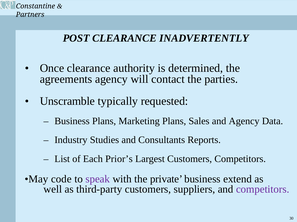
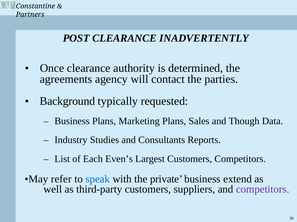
Unscramble: Unscramble -> Background (67, 102)
and Agency: Agency -> Though (244, 121)
Prior’s: Prior’s -> Even’s (119, 159)
code: code -> refer (61, 180)
speak colour: purple -> blue (98, 180)
